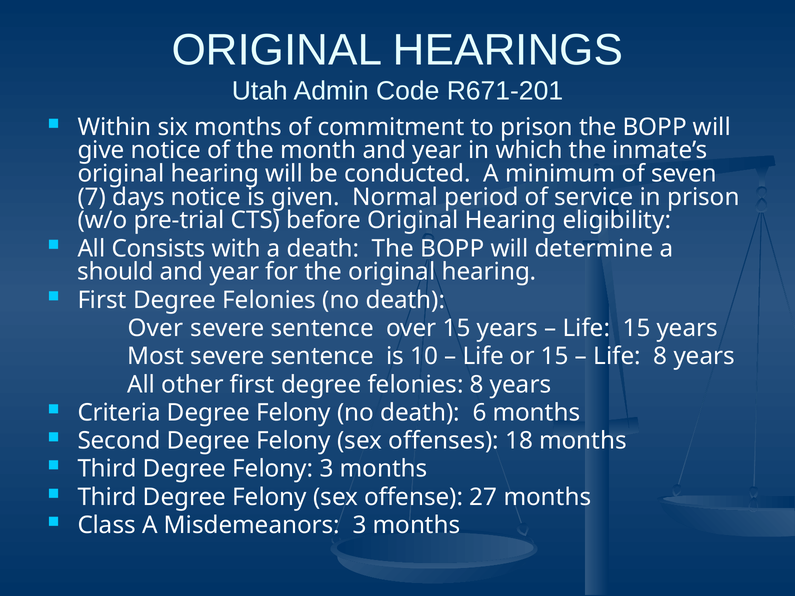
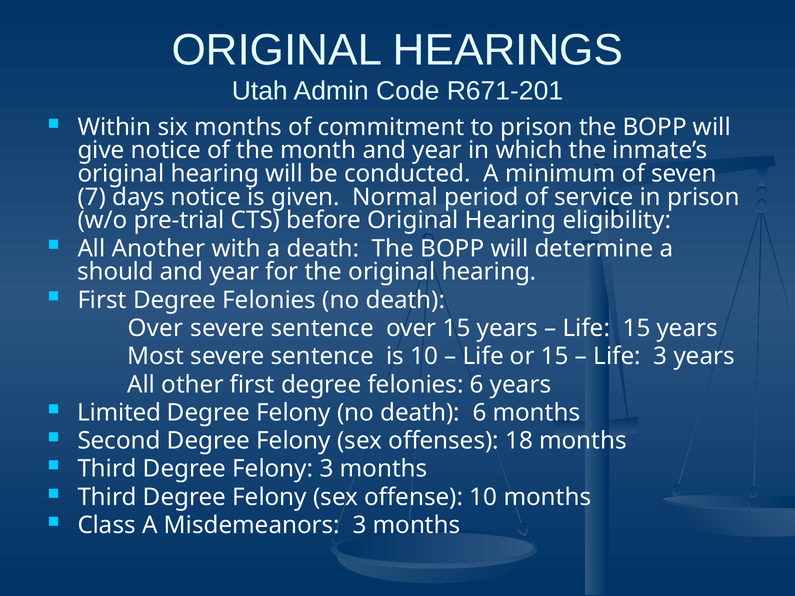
Consists: Consists -> Another (158, 249)
Life 8: 8 -> 3 (660, 356)
felonies 8: 8 -> 6 (477, 385)
Criteria: Criteria -> Limited (119, 413)
offense 27: 27 -> 10 (483, 497)
